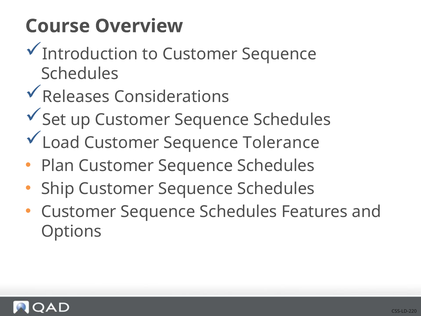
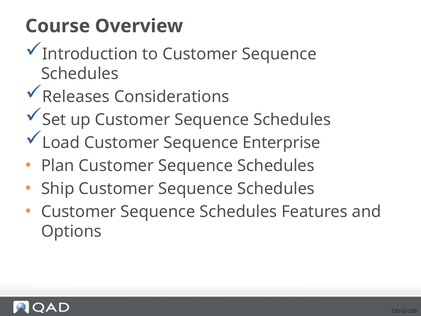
Tolerance: Tolerance -> Enterprise (281, 143)
